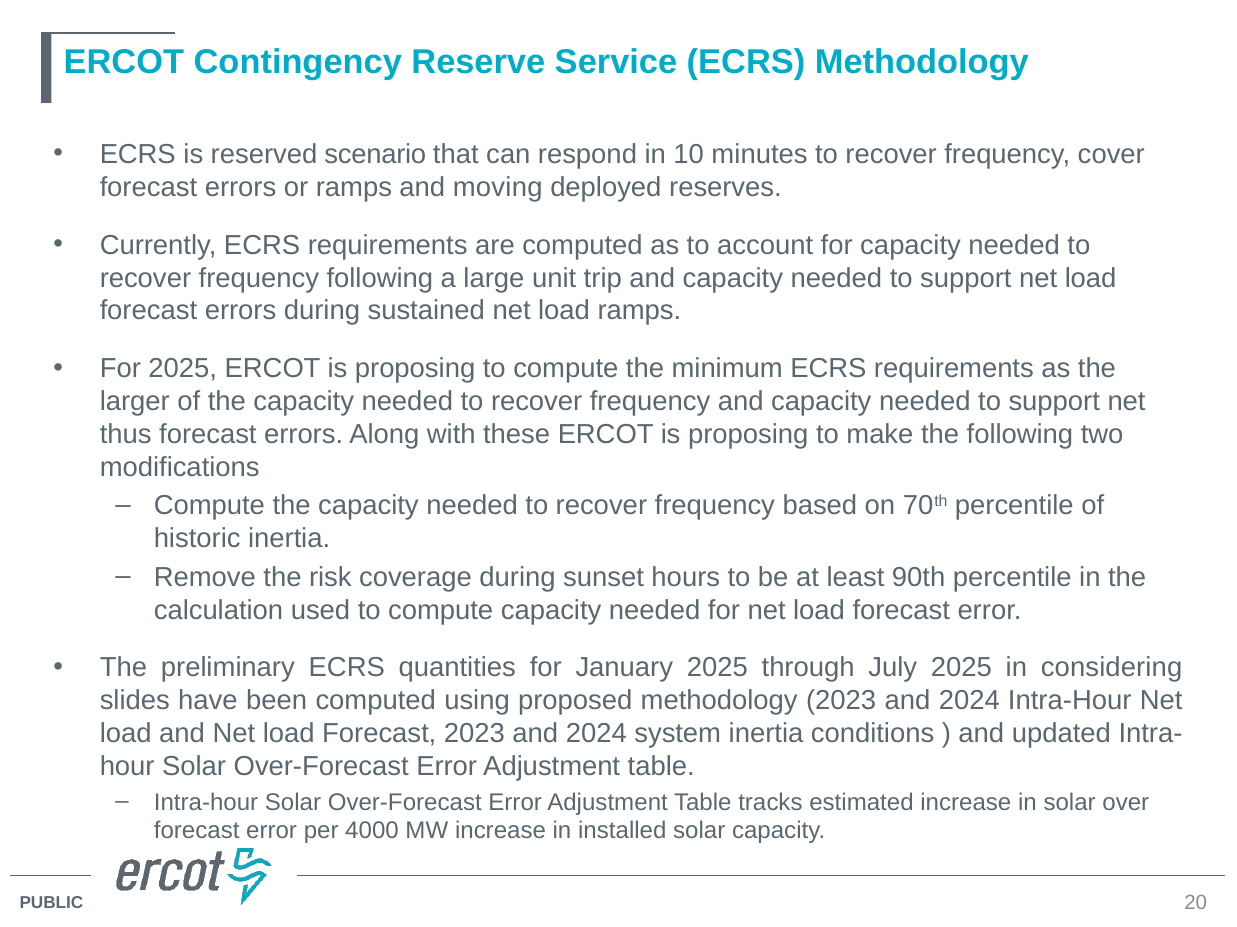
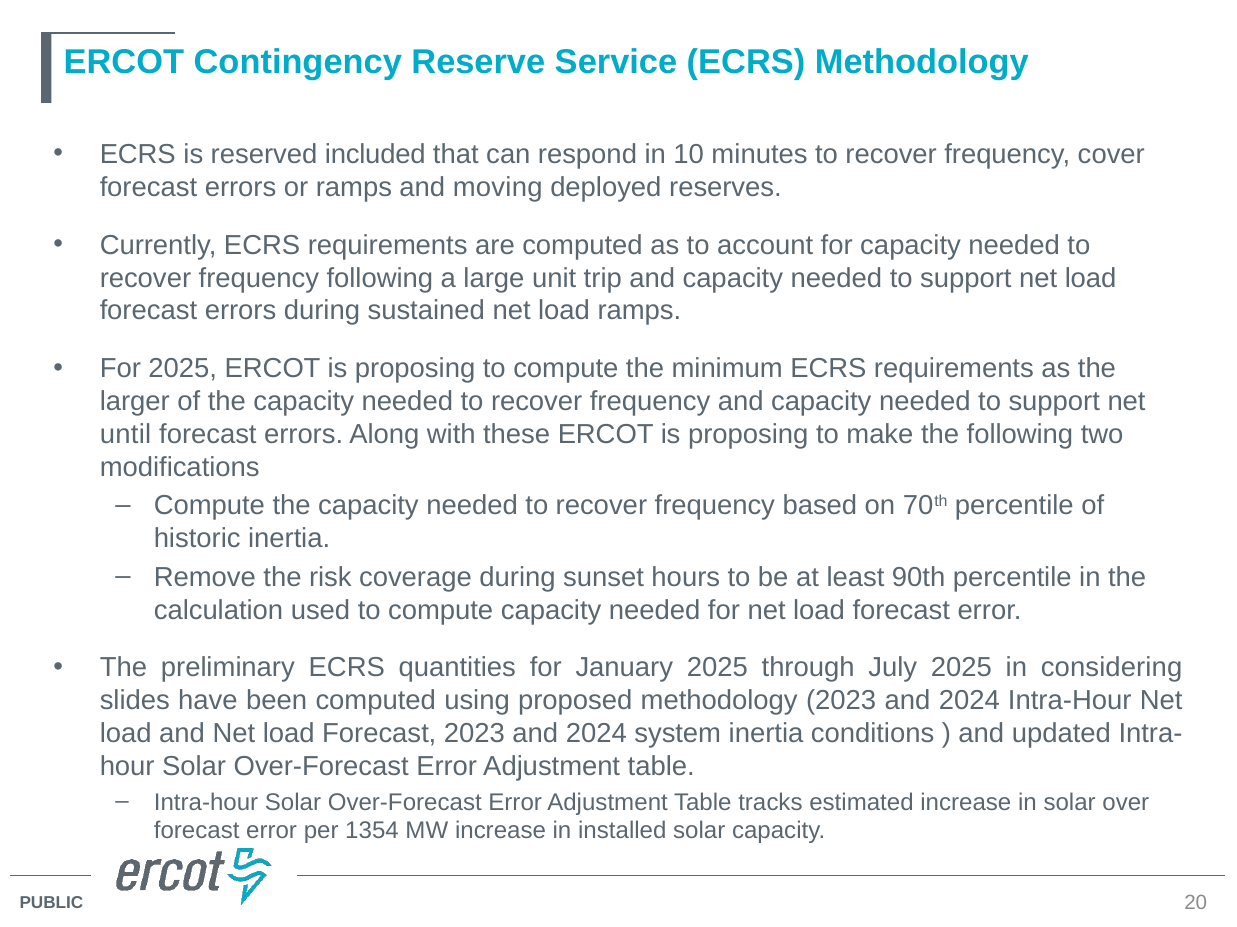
scenario: scenario -> included (375, 155)
thus: thus -> until (126, 435)
4000: 4000 -> 1354 (372, 832)
